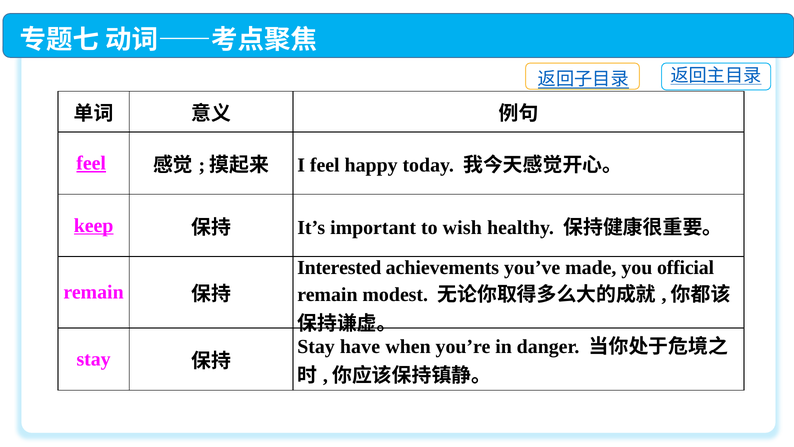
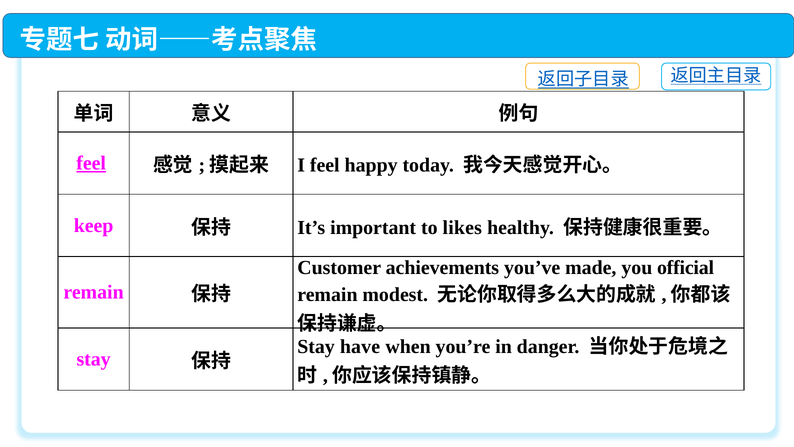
keep underline: present -> none (94, 225)
wish: wish -> likes (462, 227)
Interested: Interested -> Customer (339, 267)
